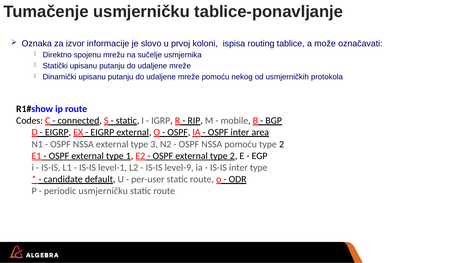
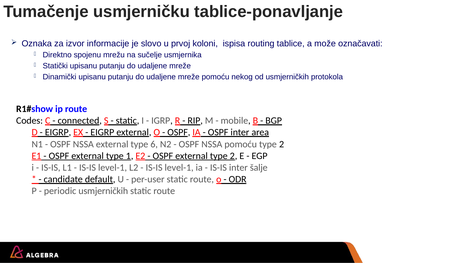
3: 3 -> 6 (154, 144)
level-9: level-9 -> level-1 (179, 168)
inter type: type -> šalje (259, 168)
periodic usmjerničku: usmjerničku -> usmjerničkih (103, 191)
